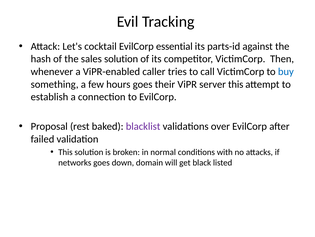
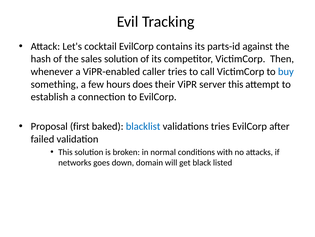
essential: essential -> contains (174, 46)
hours goes: goes -> does (143, 84)
rest: rest -> first (80, 126)
blacklist colour: purple -> blue (143, 126)
validations over: over -> tries (220, 126)
